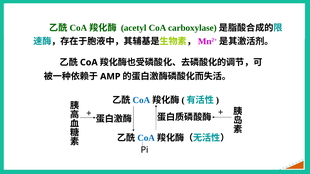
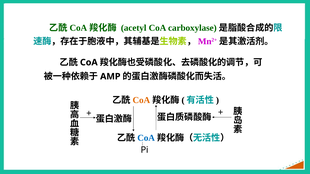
CoA colour: blue -> orange (141, 100)
